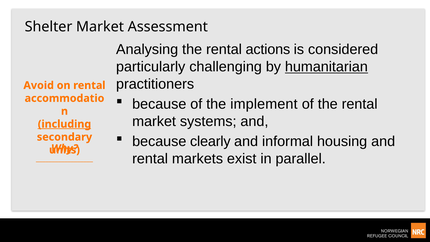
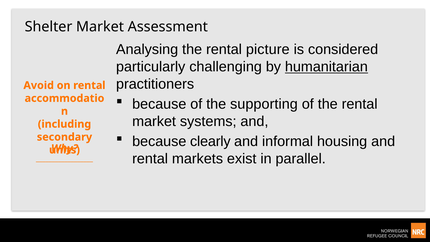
actions: actions -> picture (268, 50)
implement: implement -> supporting (264, 104)
including underline: present -> none (64, 124)
